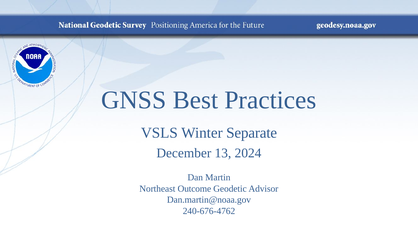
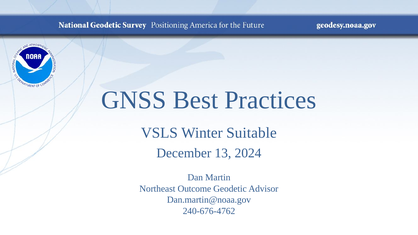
Separate: Separate -> Suitable (251, 133)
